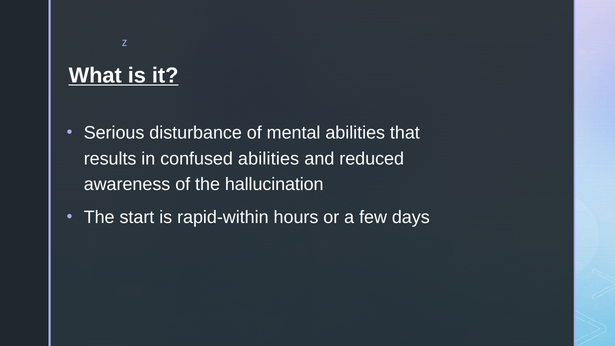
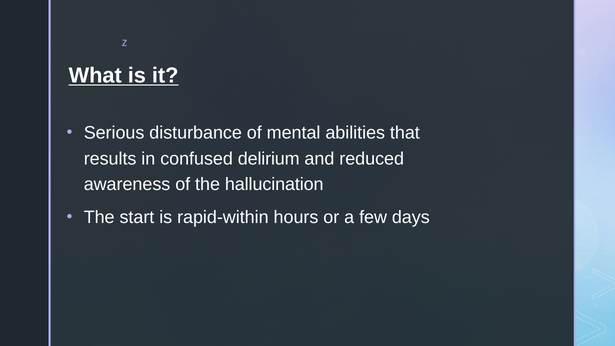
confused abilities: abilities -> delirium (269, 159)
